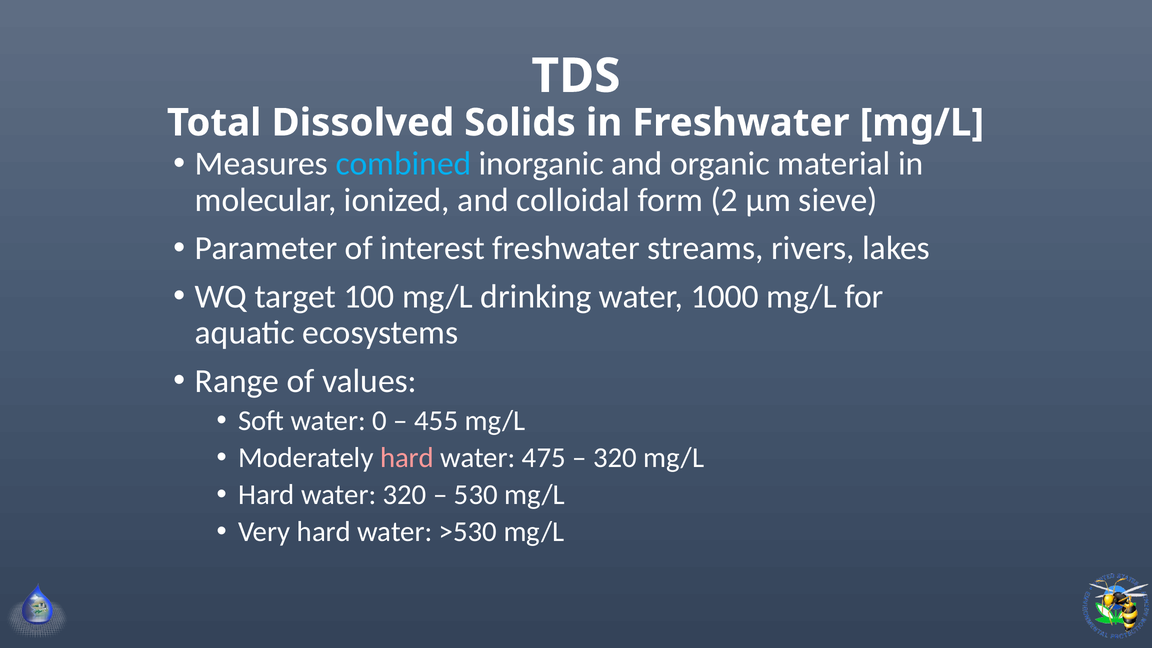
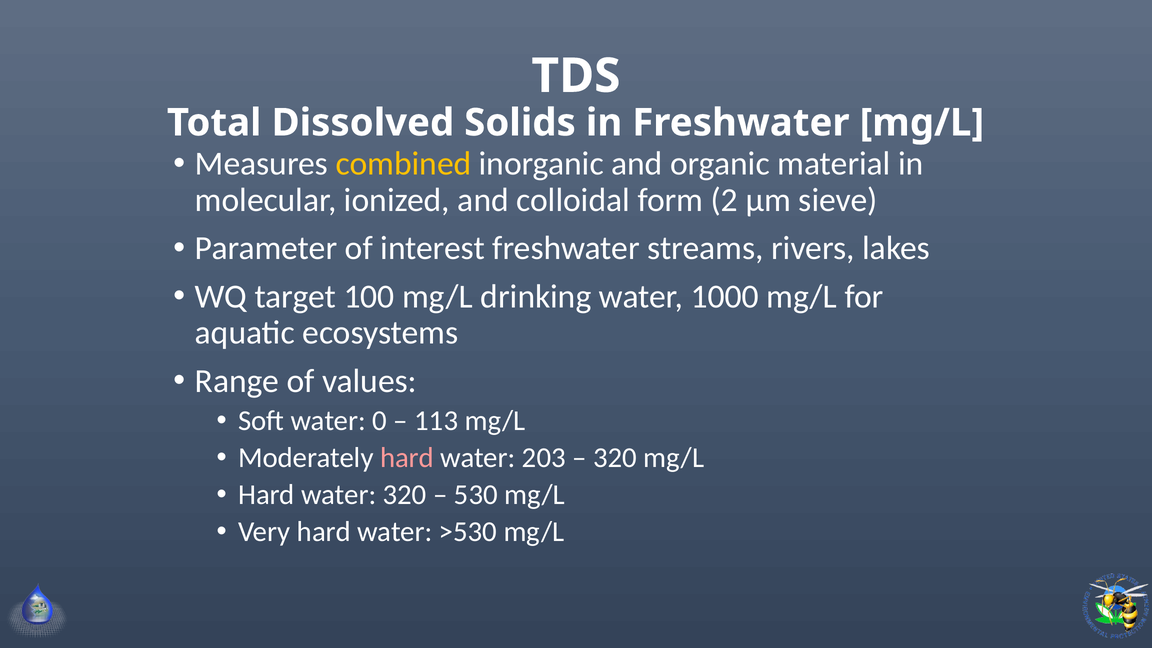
combined colour: light blue -> yellow (404, 164)
455: 455 -> 113 (436, 421)
475: 475 -> 203 (544, 458)
